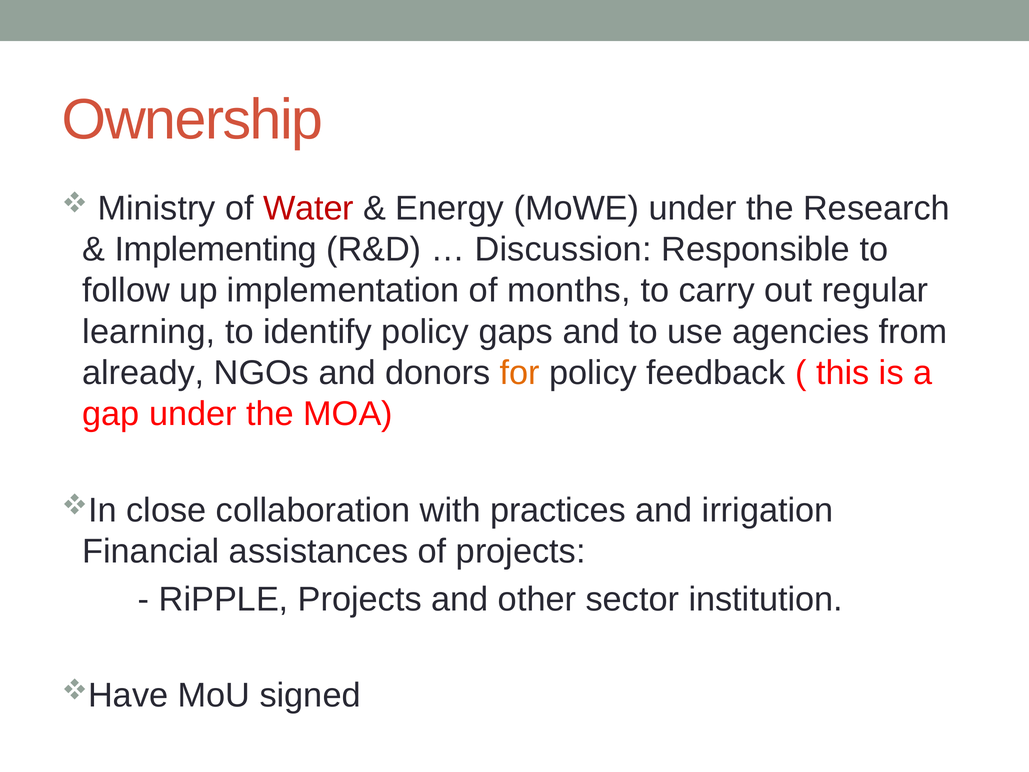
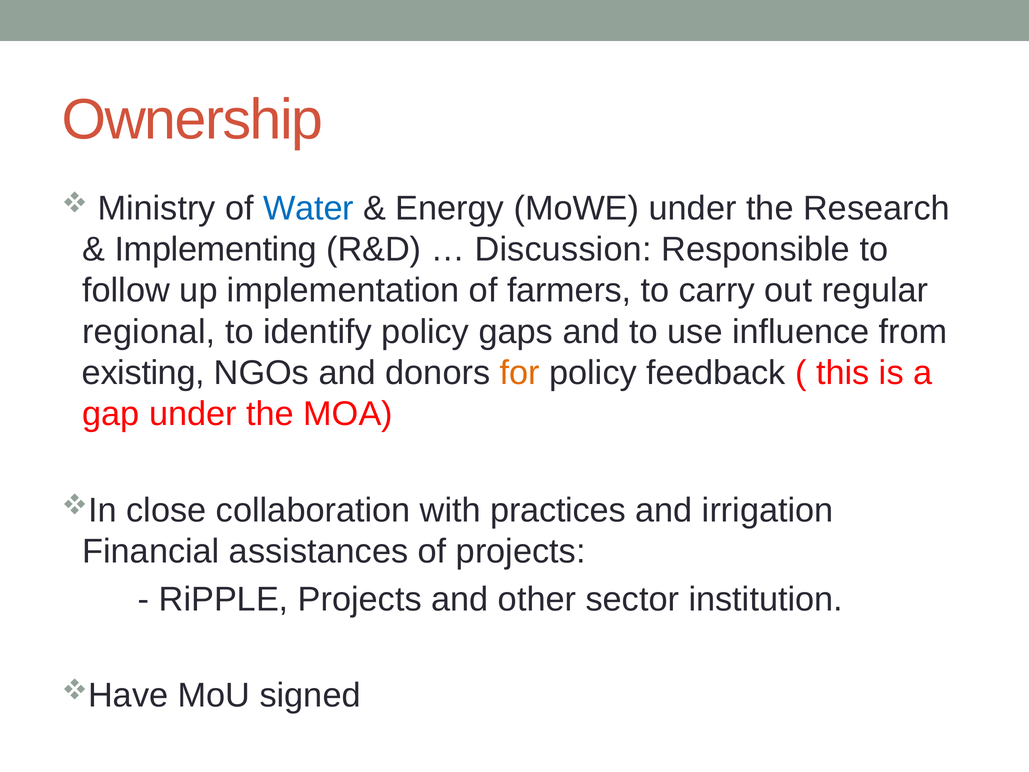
Water colour: red -> blue (309, 208)
months: months -> farmers (569, 291)
learning: learning -> regional (149, 332)
agencies: agencies -> influence (801, 332)
already: already -> existing (143, 373)
